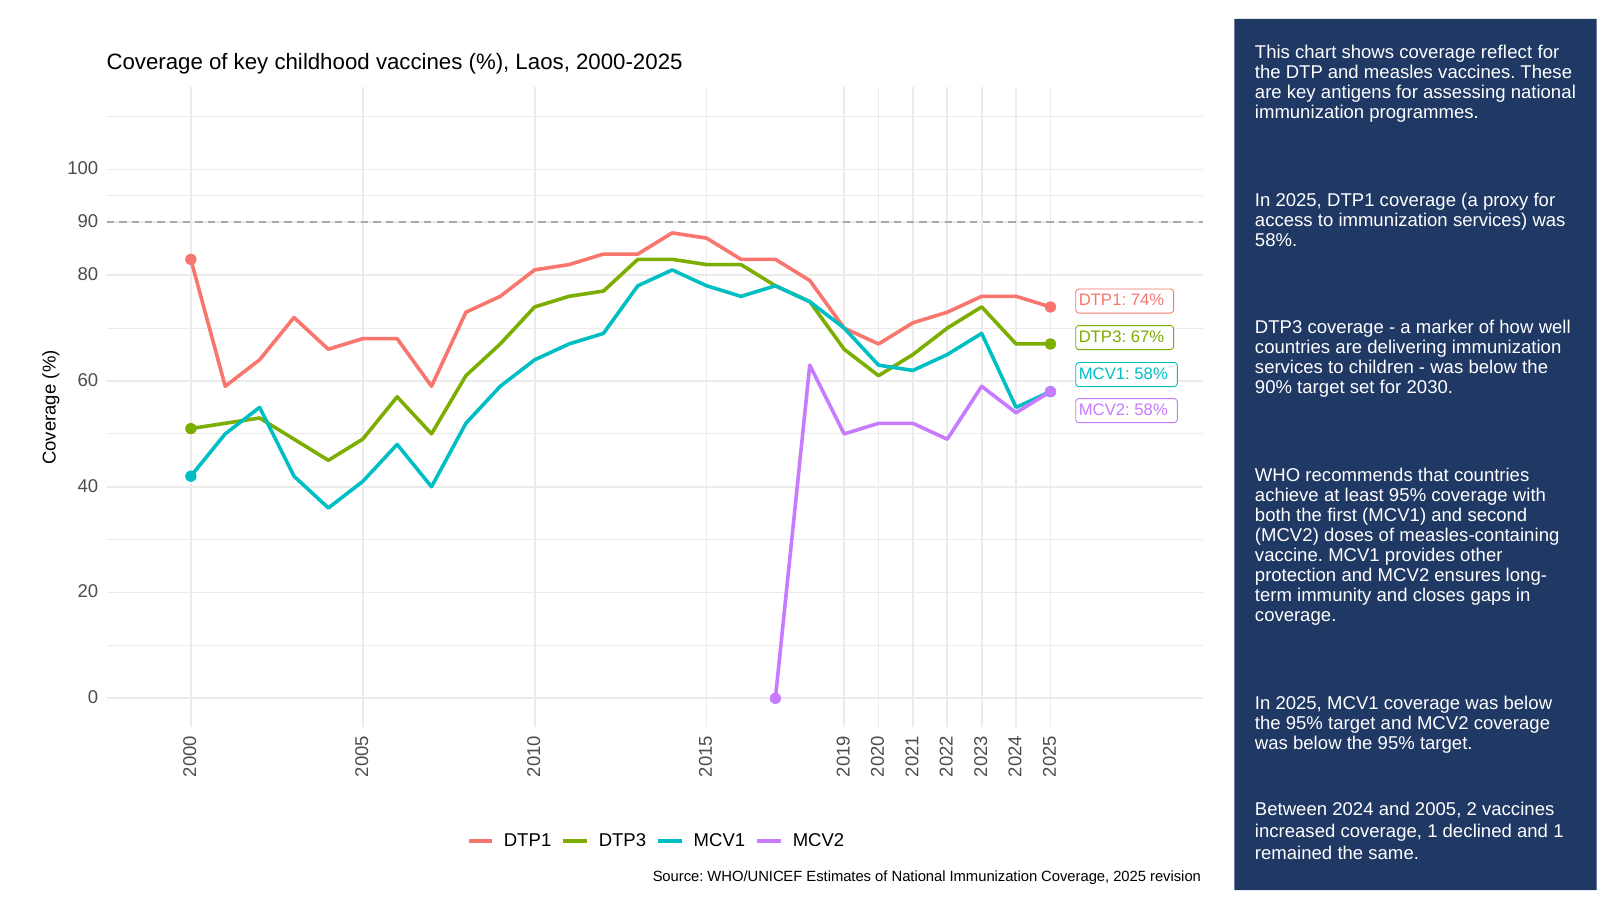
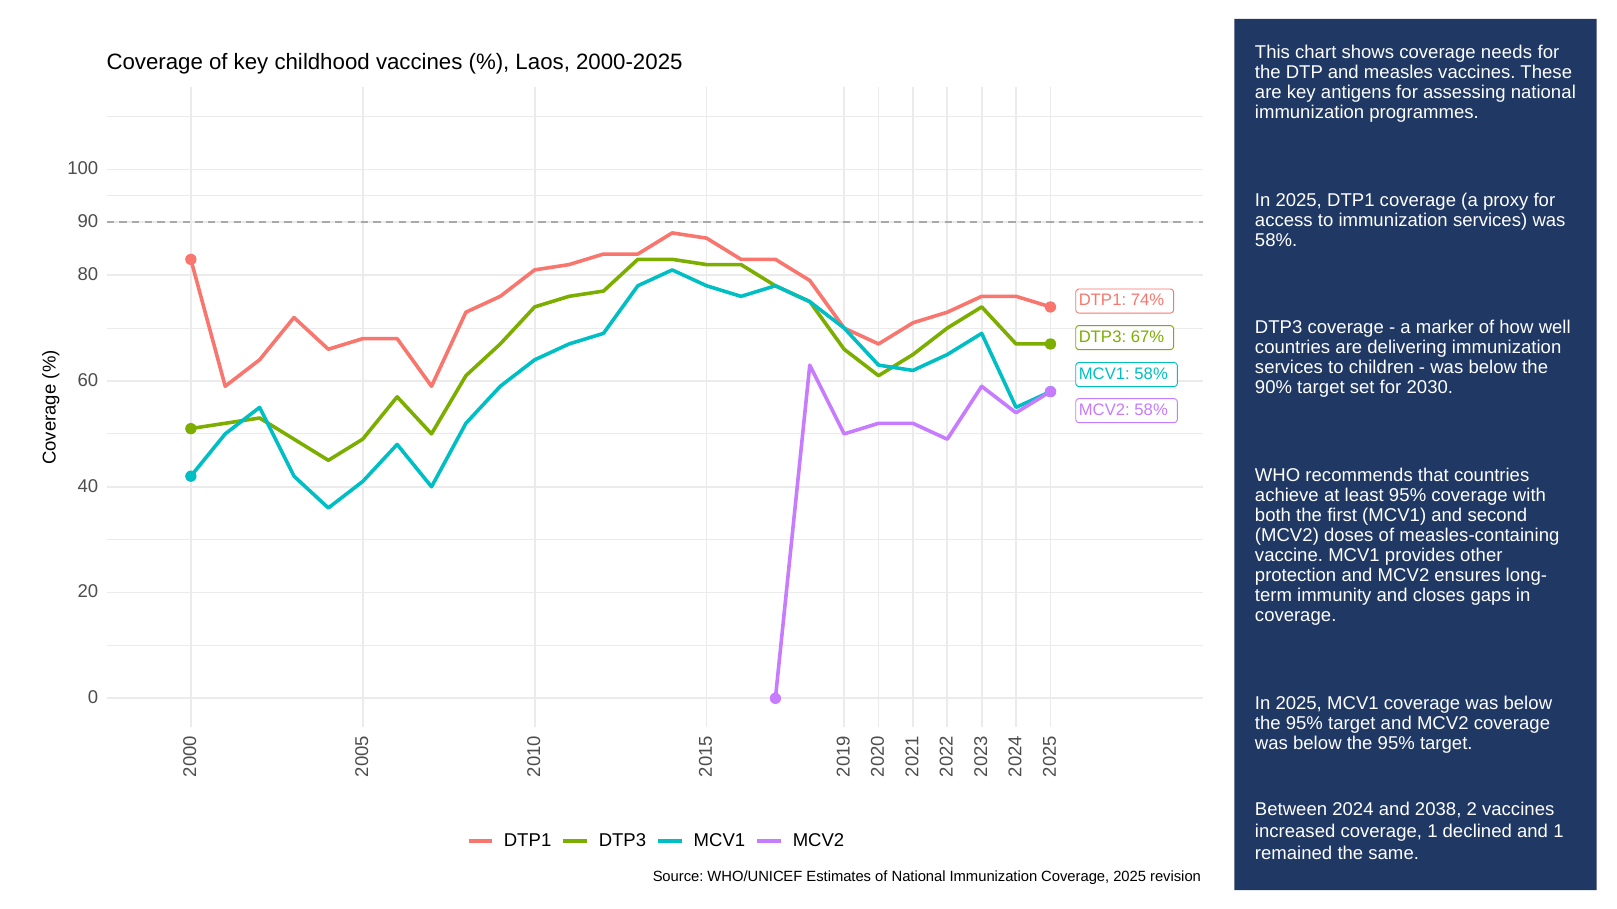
reflect: reflect -> needs (1507, 52)
2005: 2005 -> 2038 (1438, 810)
